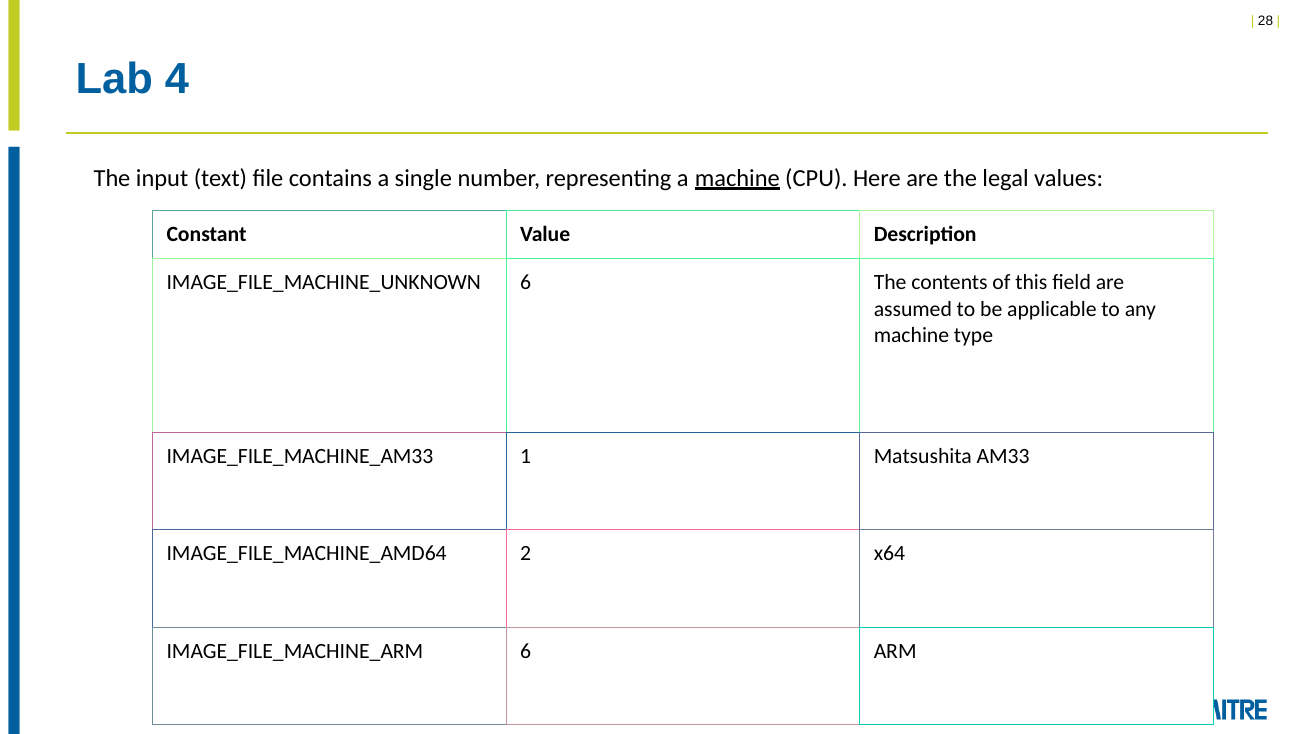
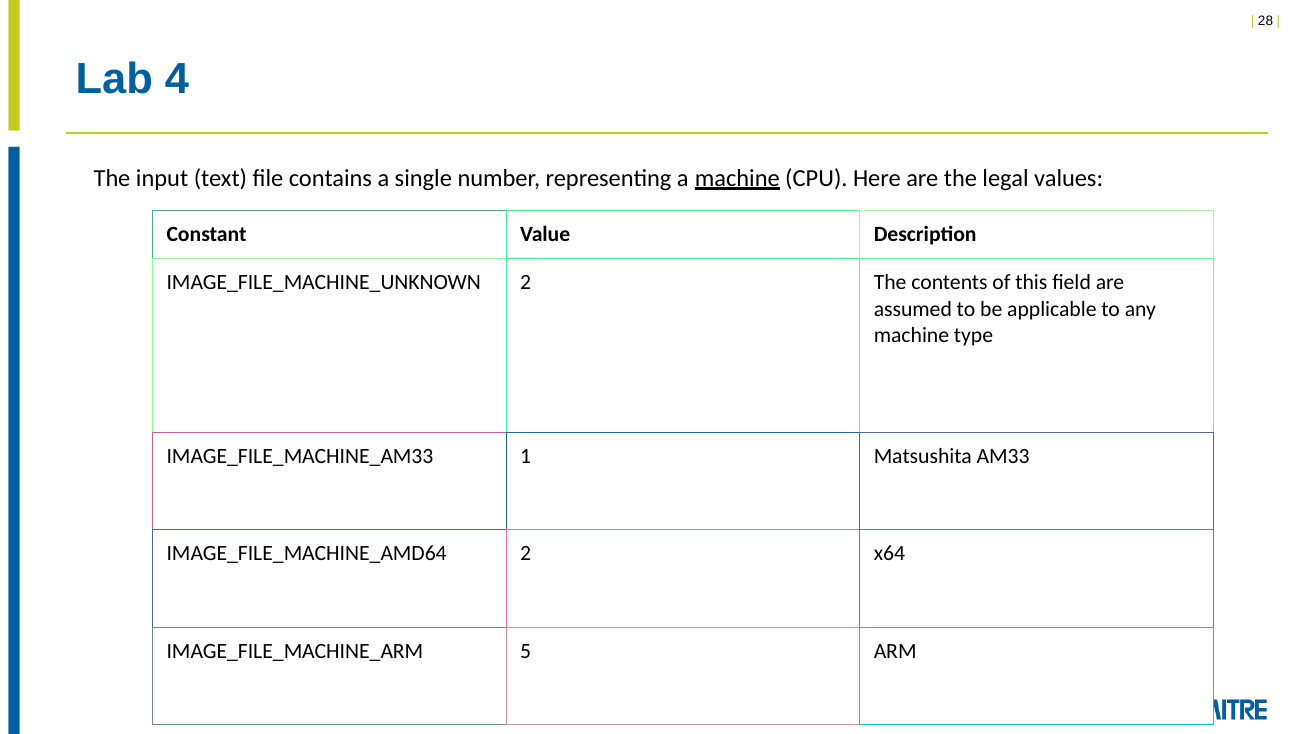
6: 6 -> 2 (526, 282)
6: 6 -> 5 (526, 651)
